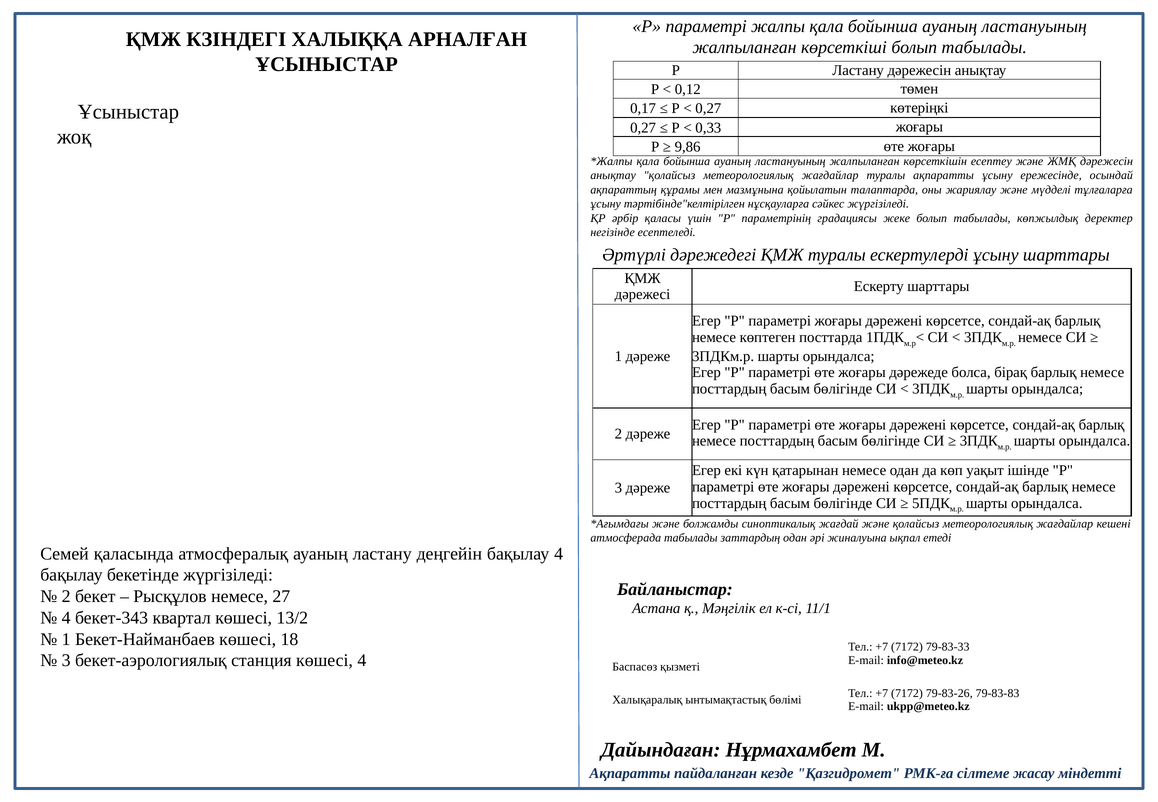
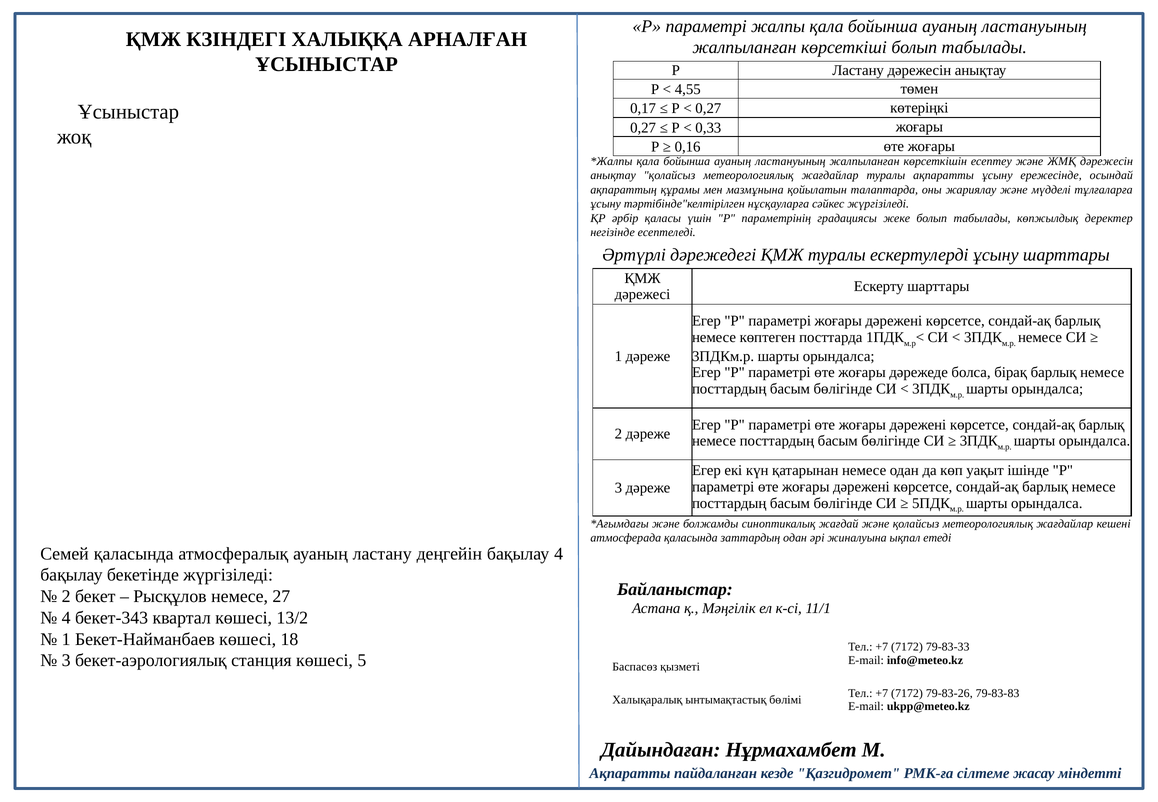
0,12: 0,12 -> 4,55 (688, 89)
9,86: 9,86 -> 0,16 (688, 147)
атмосферада табылады: табылады -> қаласында (691, 538)
көшесі 4: 4 -> 5 (362, 660)
